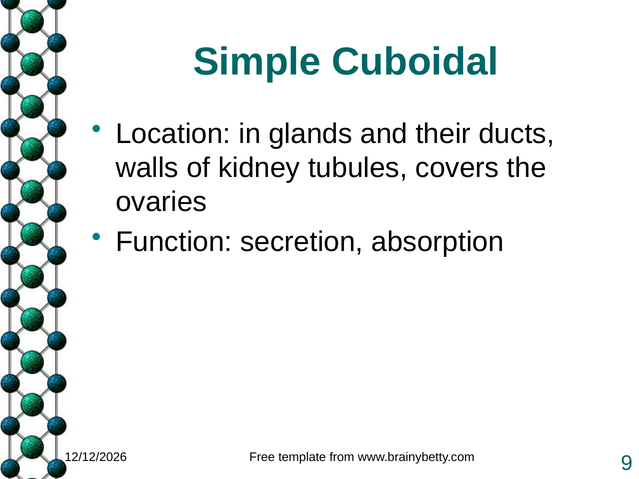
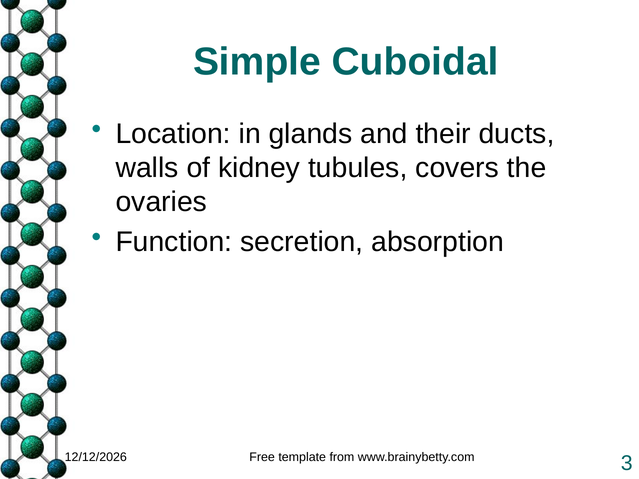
9: 9 -> 3 (627, 463)
